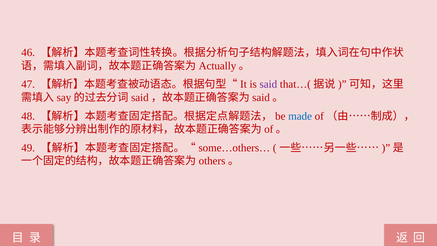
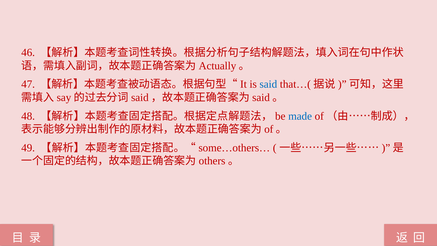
said colour: purple -> blue (268, 84)
